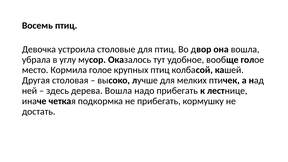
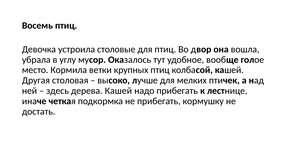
Кормила голое: голое -> ветки (100, 70)
дерева Вошла: Вошла -> Кашей (118, 91)
